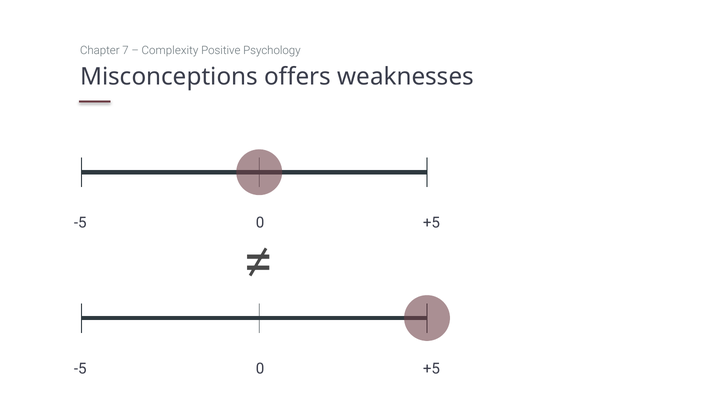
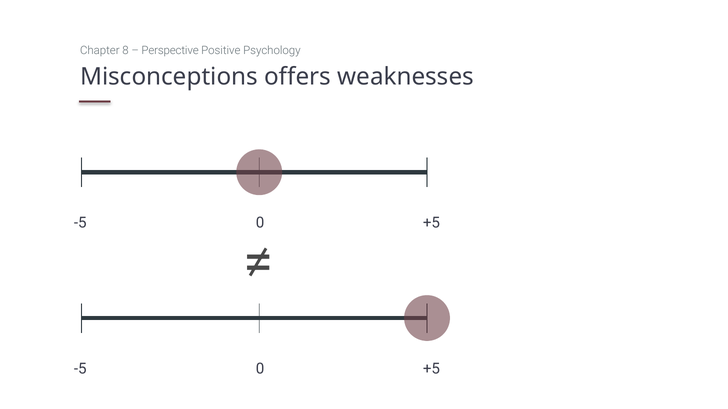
7: 7 -> 8 (125, 51)
Complexity: Complexity -> Perspective (170, 51)
